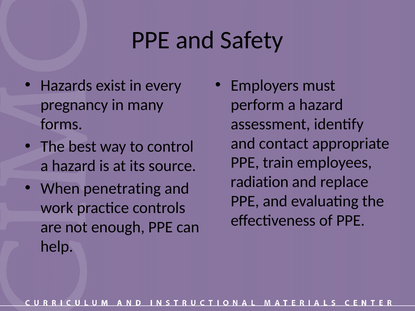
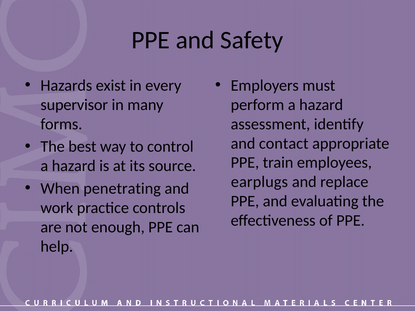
pregnancy: pregnancy -> supervisor (74, 105)
radiation: radiation -> earplugs (259, 182)
